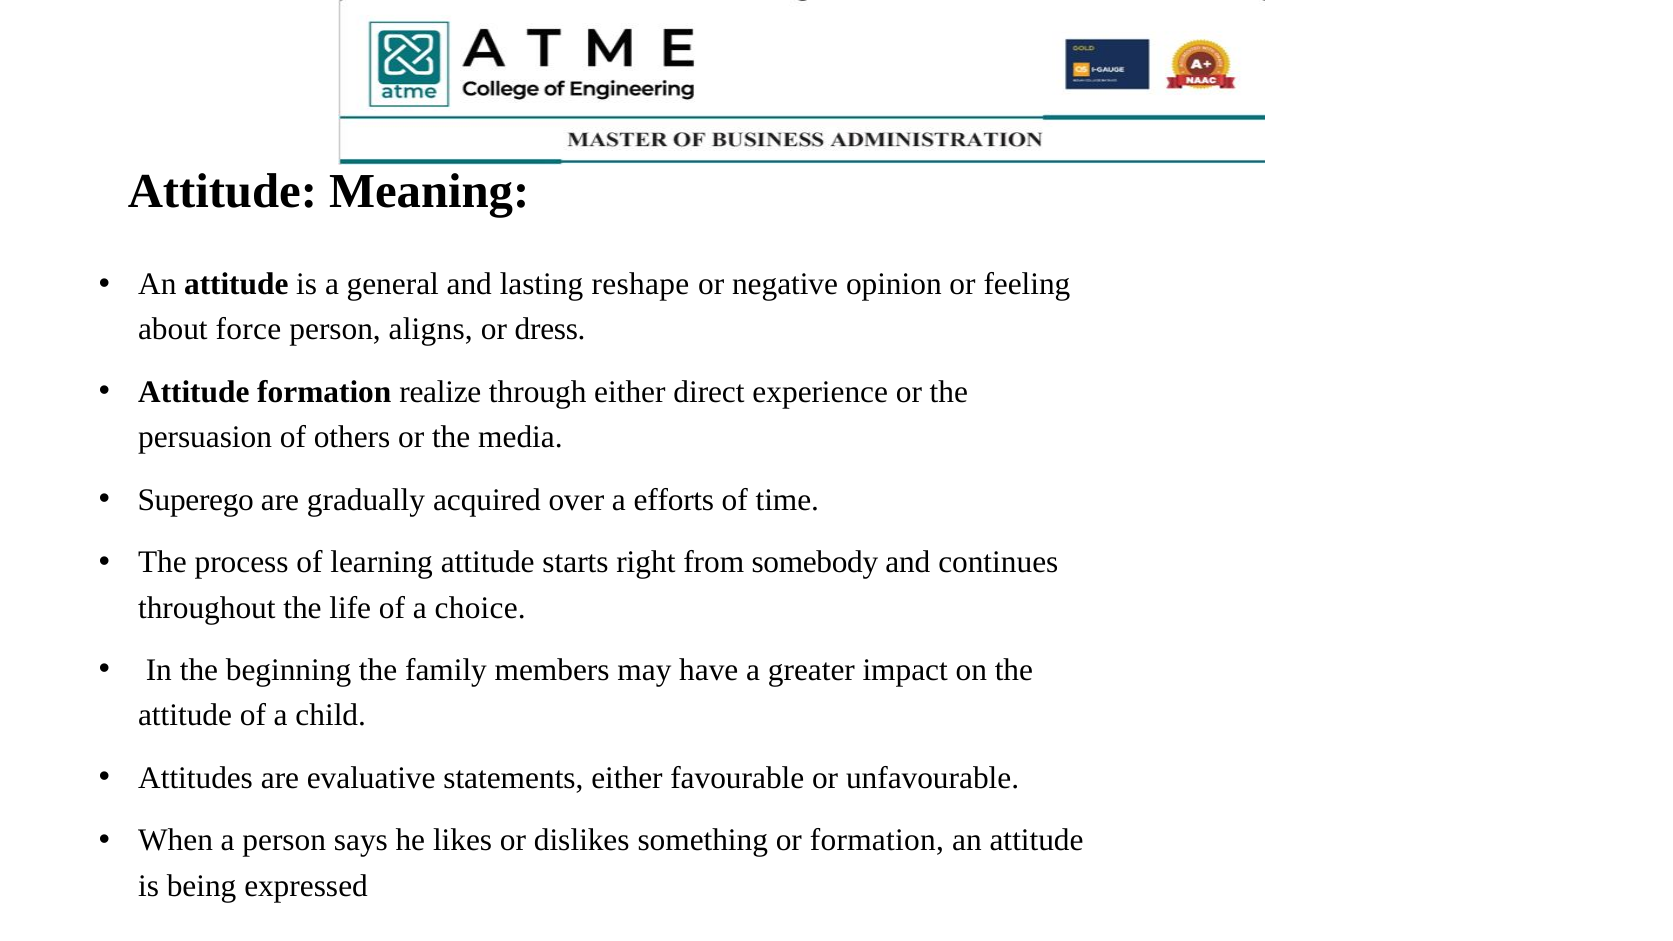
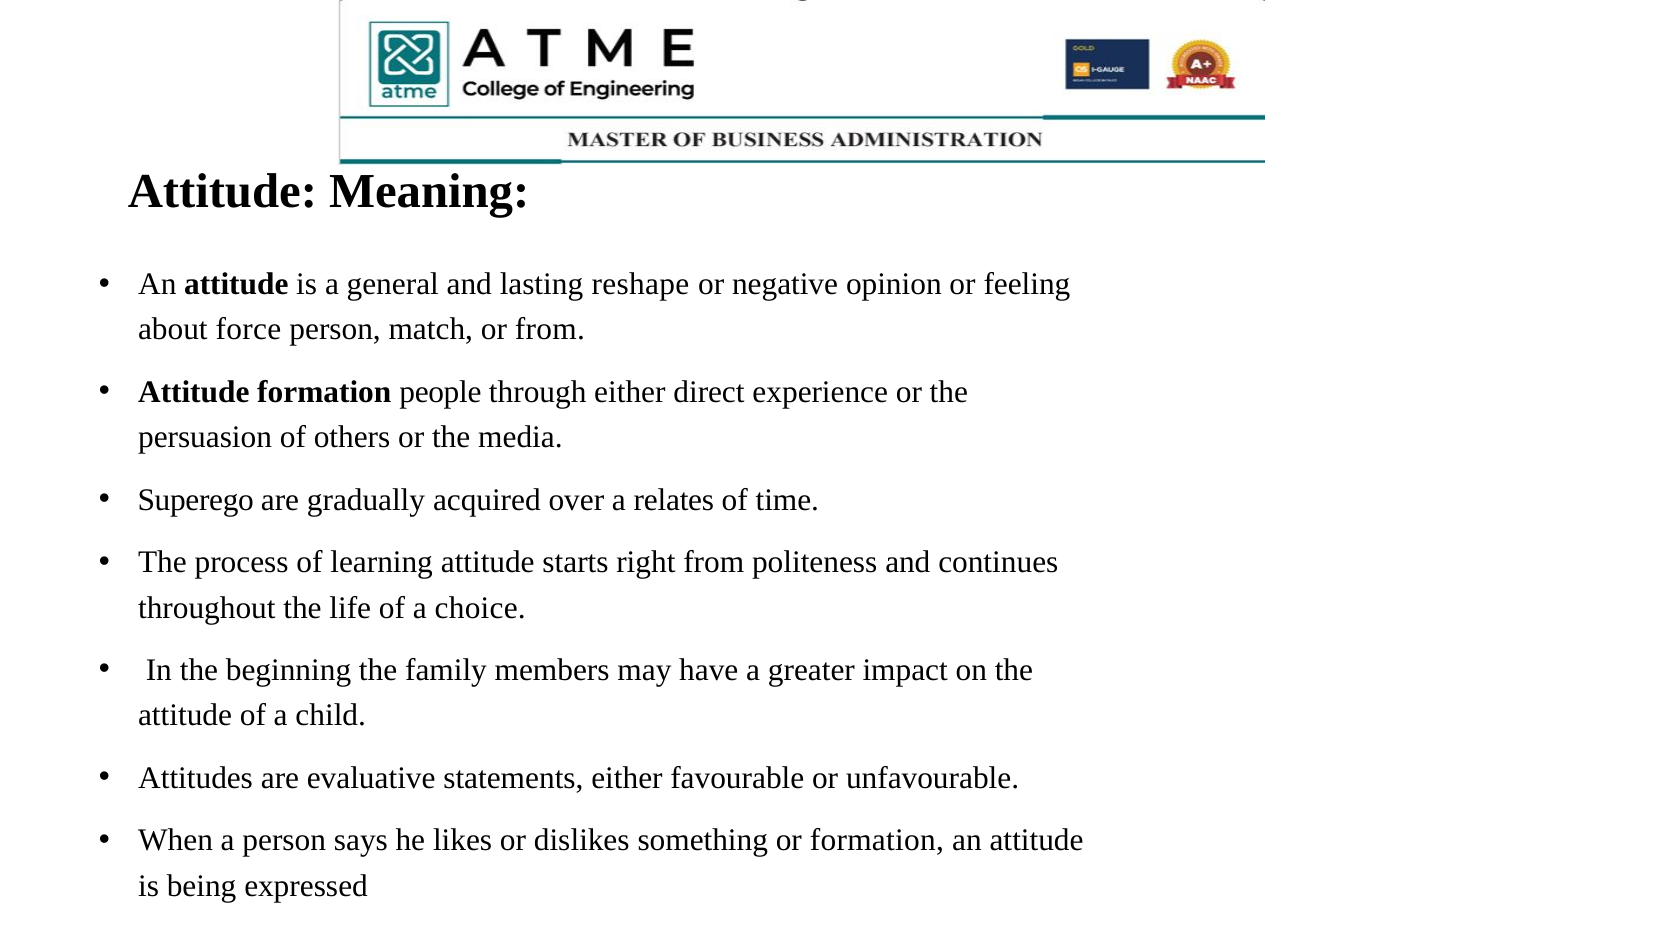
aligns: aligns -> match (431, 330)
or dress: dress -> from (550, 330)
realize: realize -> people (440, 392)
efforts: efforts -> relates (674, 500)
somebody: somebody -> politeness (815, 563)
